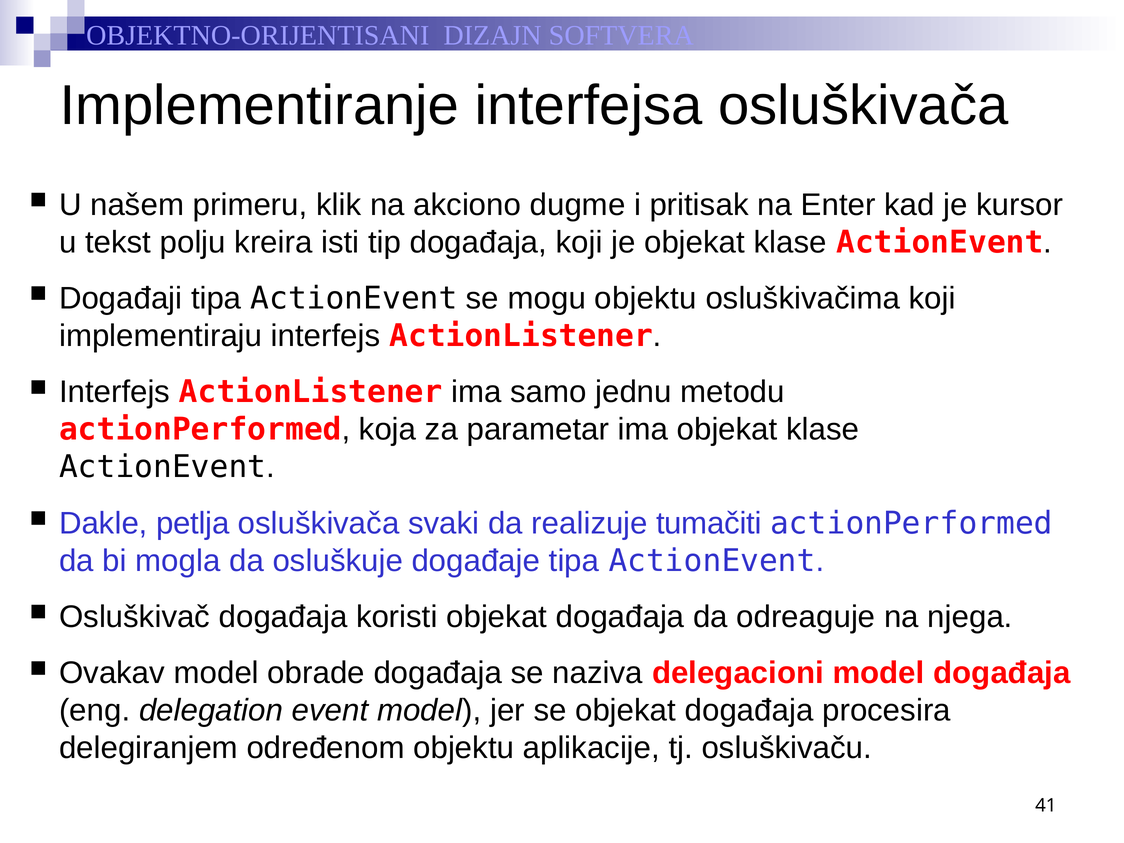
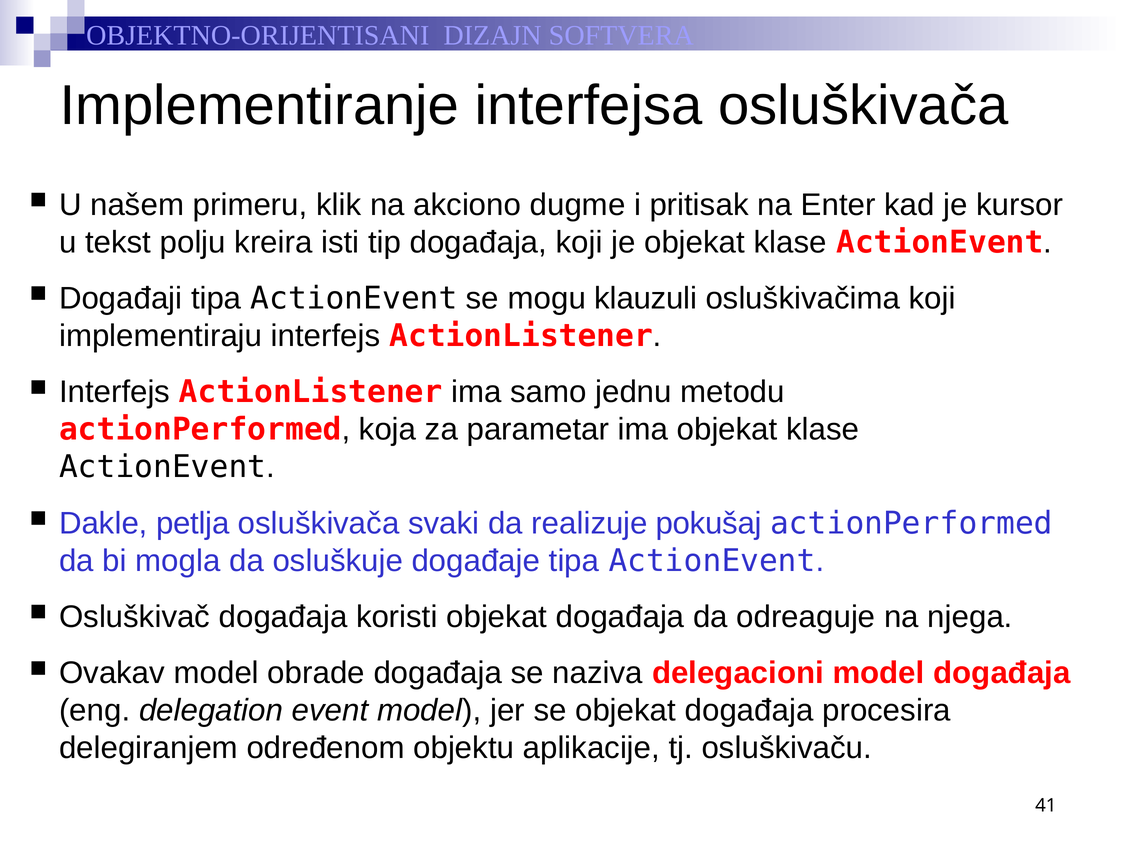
mogu objektu: objektu -> klauzuli (646, 298)
tumačiti: tumačiti -> pokušaj (709, 523)
